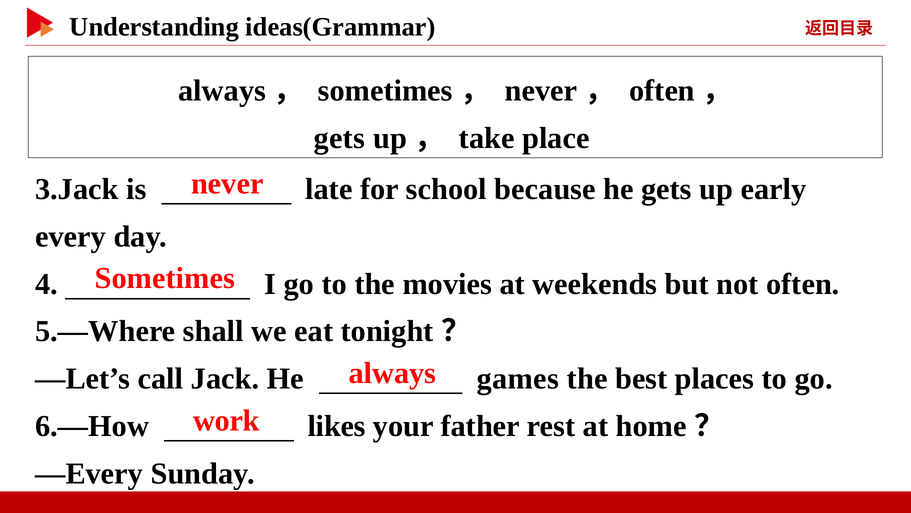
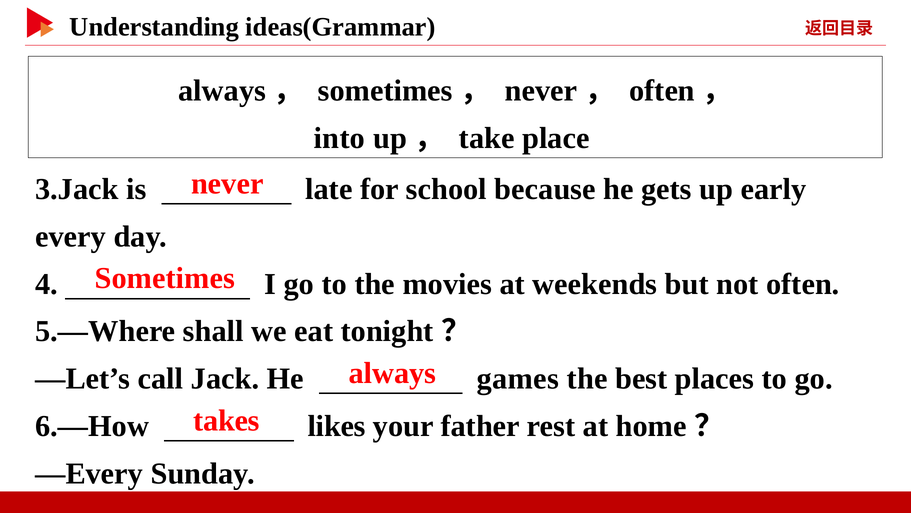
gets: gets -> into (339, 138)
work: work -> takes (227, 420)
